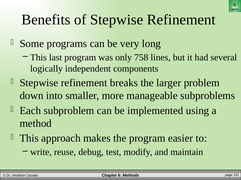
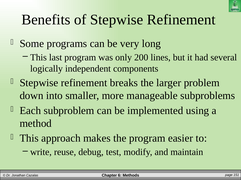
758: 758 -> 200 (141, 58)
